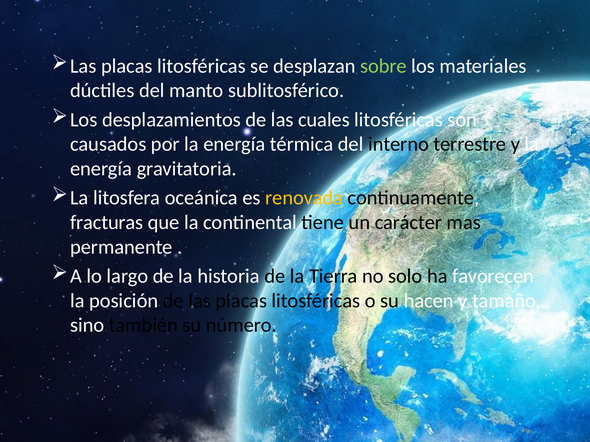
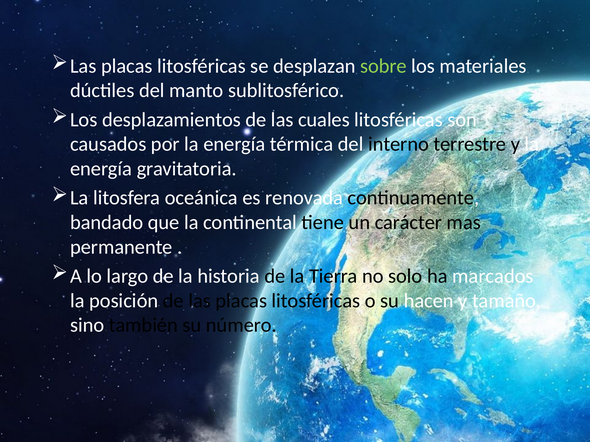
renovada colour: yellow -> white (304, 198)
fracturas: fracturas -> bandado (107, 223)
favorecen: favorecen -> marcados (493, 276)
